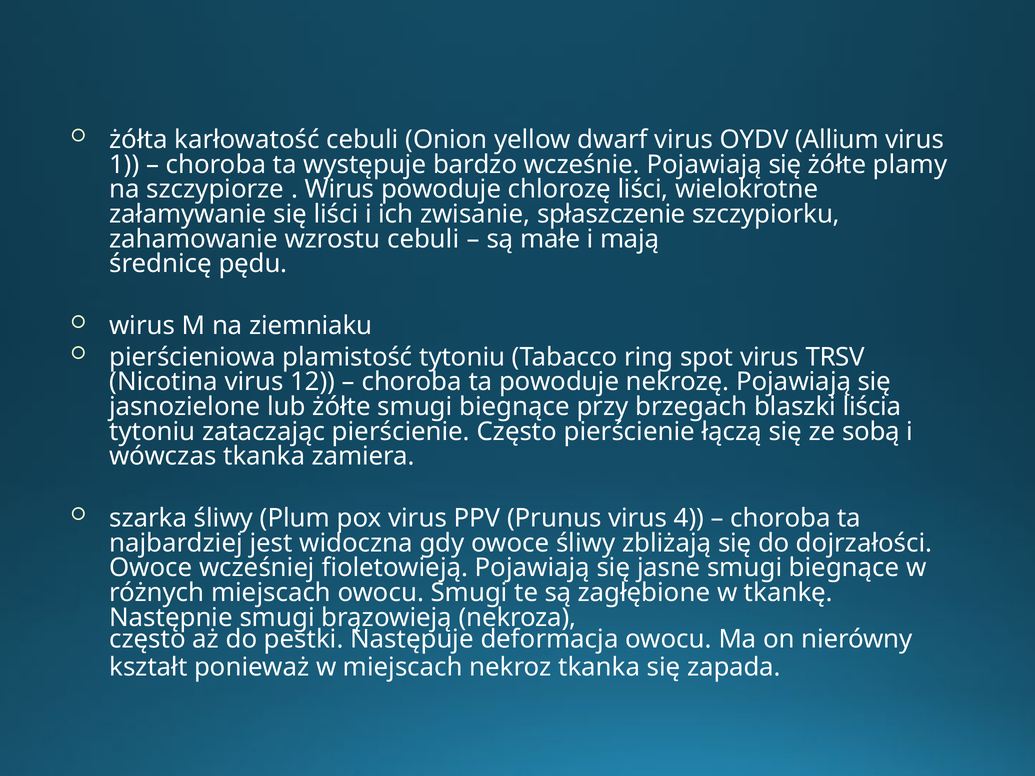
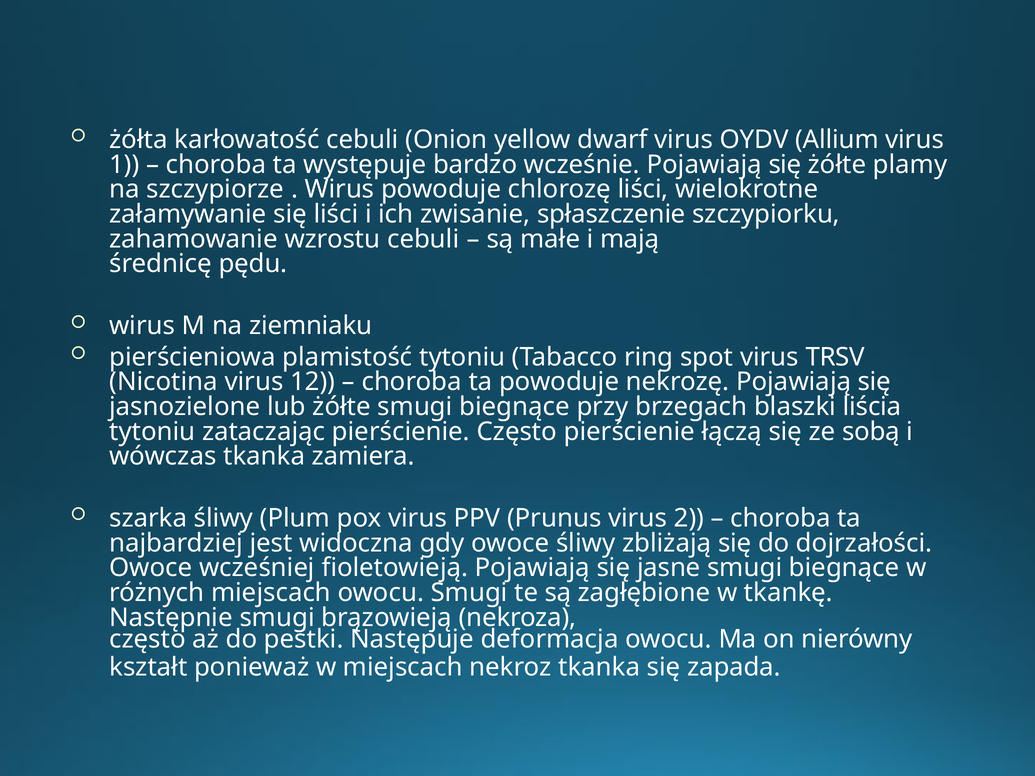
4: 4 -> 2 (689, 518)
